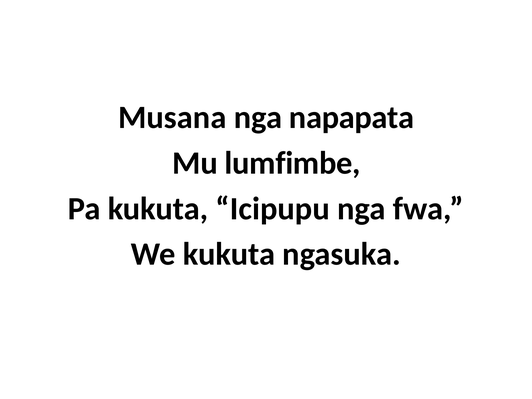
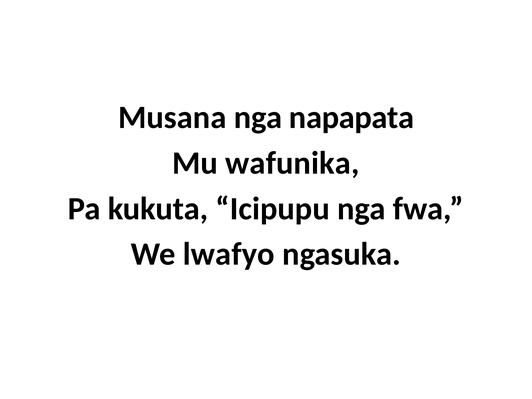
lumfimbe: lumfimbe -> wafunika (292, 163)
We kukuta: kukuta -> lwafyo (229, 254)
